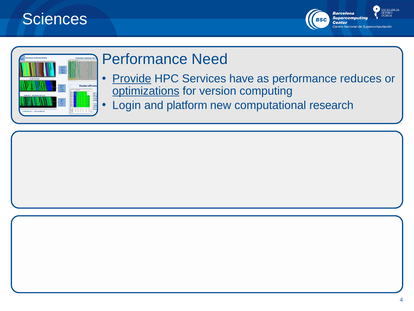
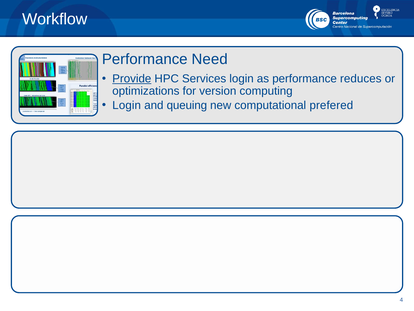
Sciences: Sciences -> Workflow (55, 19)
Services have: have -> login (242, 79)
optimizations underline: present -> none (146, 91)
platform: platform -> queuing (187, 105)
research: research -> prefered (331, 105)
